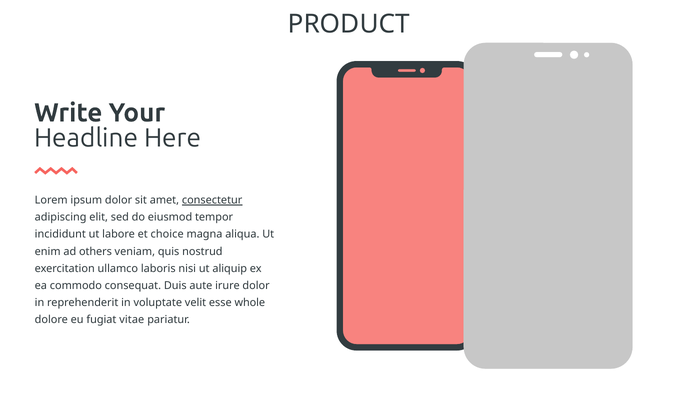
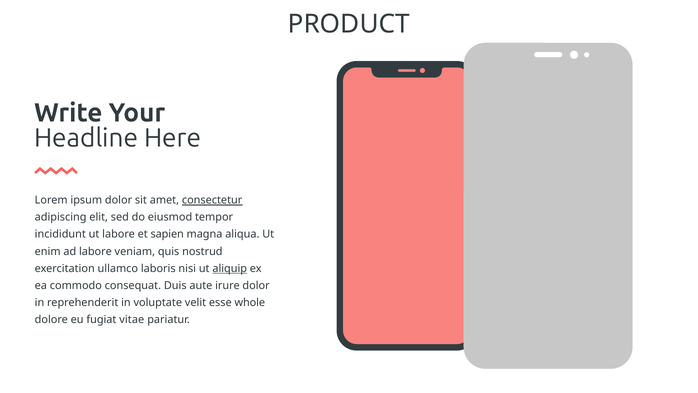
choice: choice -> sapien (167, 234)
ad others: others -> labore (95, 251)
aliquip underline: none -> present (230, 268)
